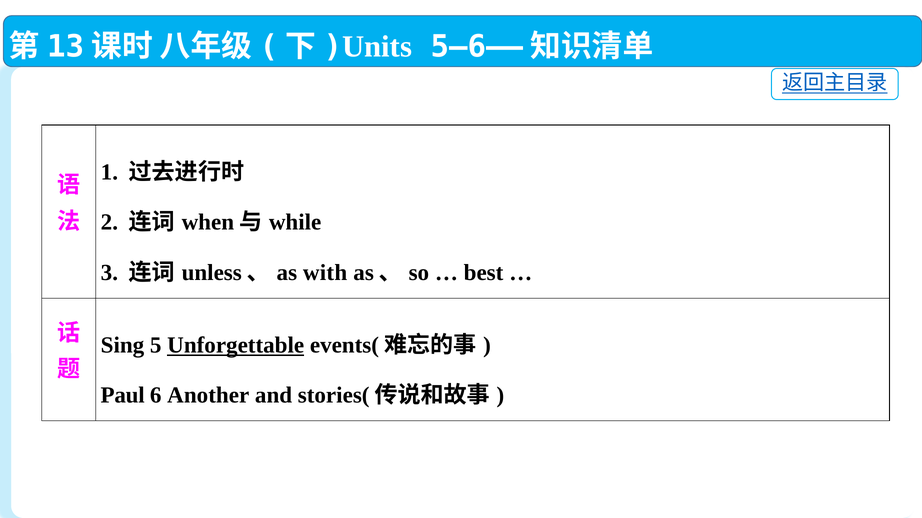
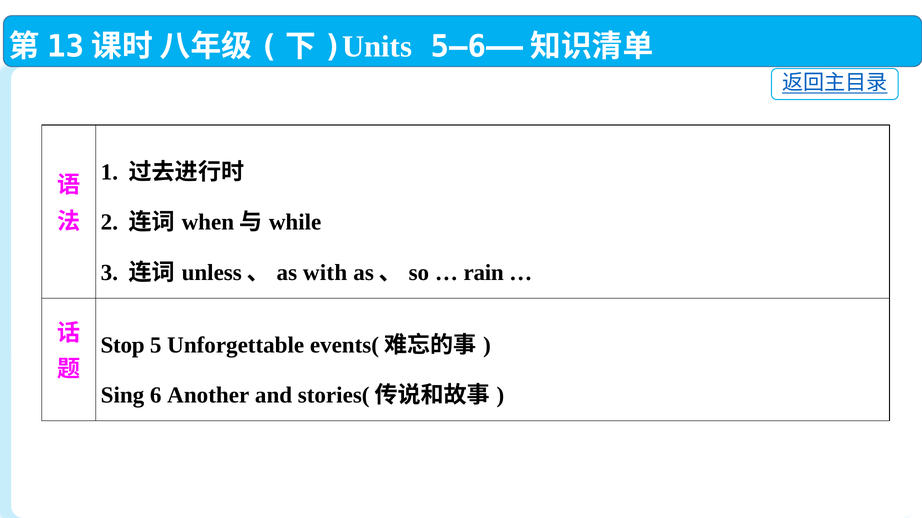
best: best -> rain (484, 273)
Sing: Sing -> Stop (123, 346)
Unforgettable underline: present -> none (236, 346)
Paul: Paul -> Sing (122, 396)
